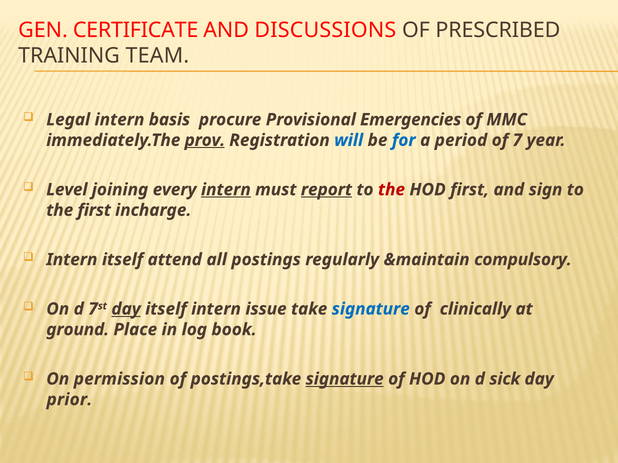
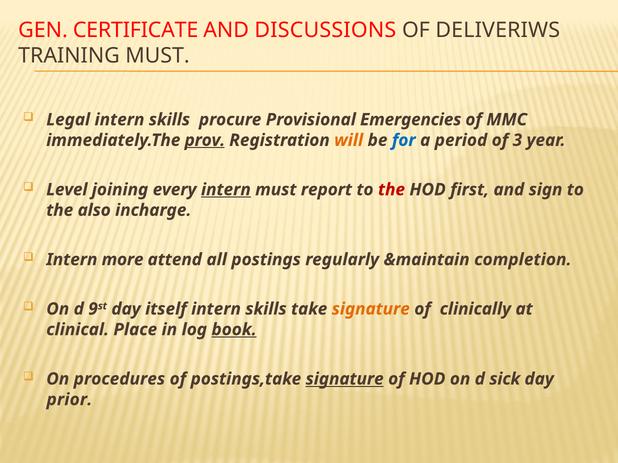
PRESCRIBED: PRESCRIBED -> DELIVERIWS (498, 30)
TRAINING TEAM: TEAM -> MUST (157, 56)
basis: basis -> skills (169, 120)
will colour: blue -> orange (349, 140)
of 7: 7 -> 3 (517, 140)
report underline: present -> none (326, 190)
the first: first -> also (94, 210)
Intern itself: itself -> more (123, 260)
compulsory: compulsory -> completion (523, 260)
d 7: 7 -> 9 (93, 309)
day underline: present -> none (126, 309)
itself intern issue: issue -> skills (266, 309)
signature colour: blue -> orange (371, 309)
ground: ground -> clinical (78, 330)
book underline: none -> present (234, 330)
permission: permission -> procedures (119, 379)
